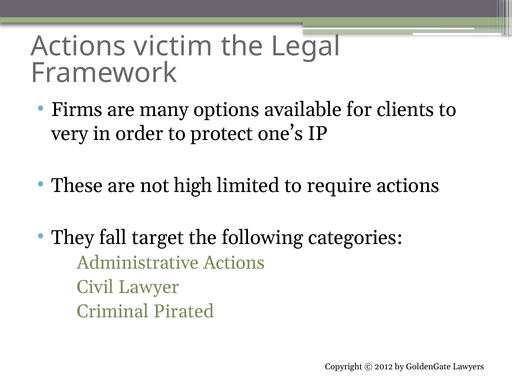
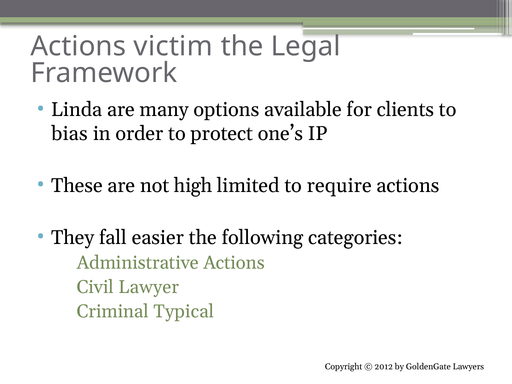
Firms: Firms -> Linda (77, 110)
very: very -> bias (70, 134)
target: target -> easier (158, 237)
Pirated: Pirated -> Typical (184, 311)
